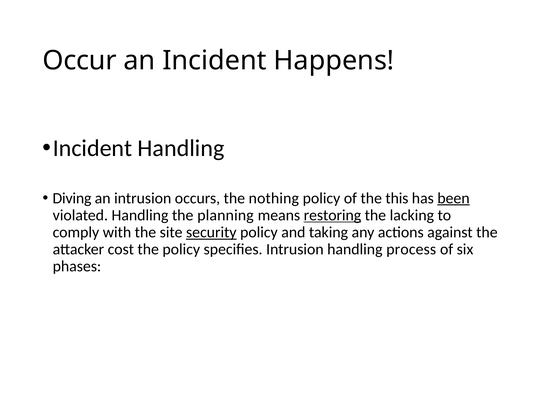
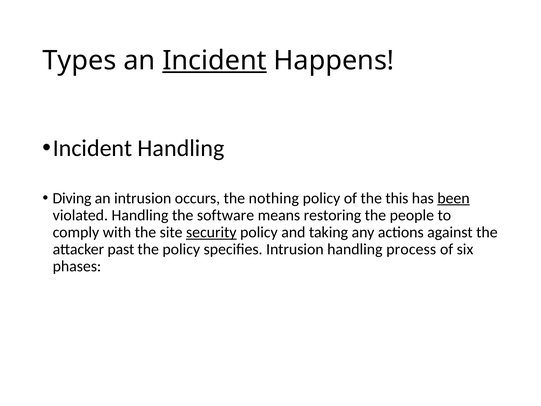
Occur: Occur -> Types (79, 61)
Incident underline: none -> present (214, 61)
planning: planning -> software (226, 215)
restoring underline: present -> none (332, 215)
lacking: lacking -> people (412, 215)
cost: cost -> past (121, 249)
